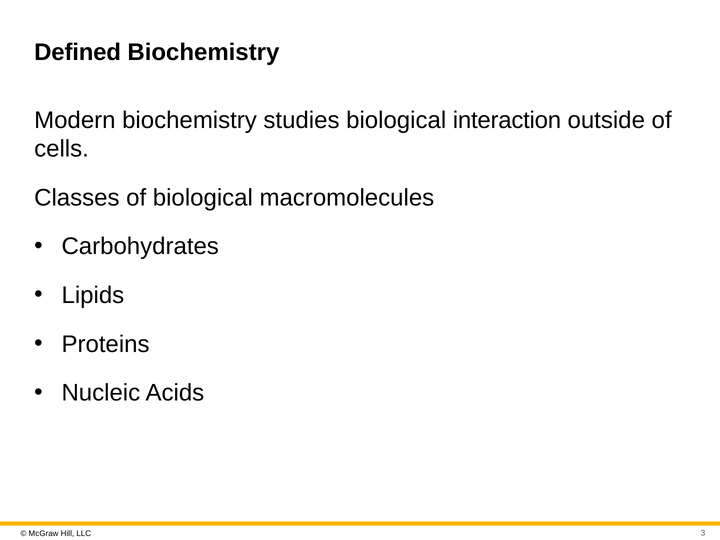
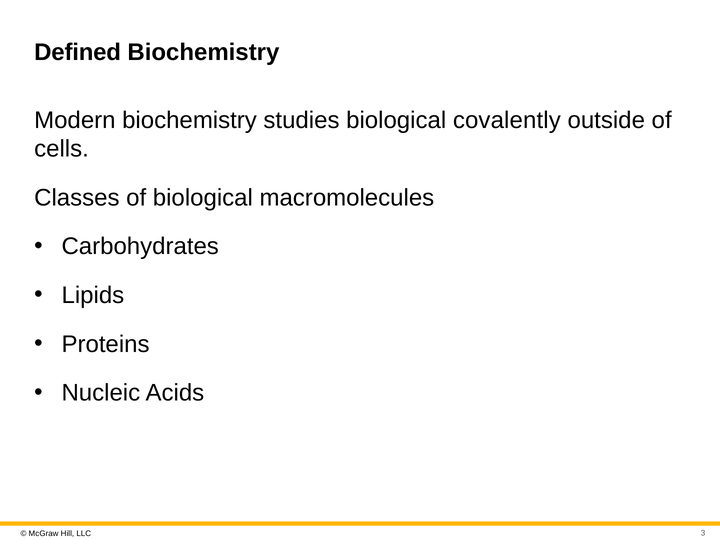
interaction: interaction -> covalently (507, 120)
